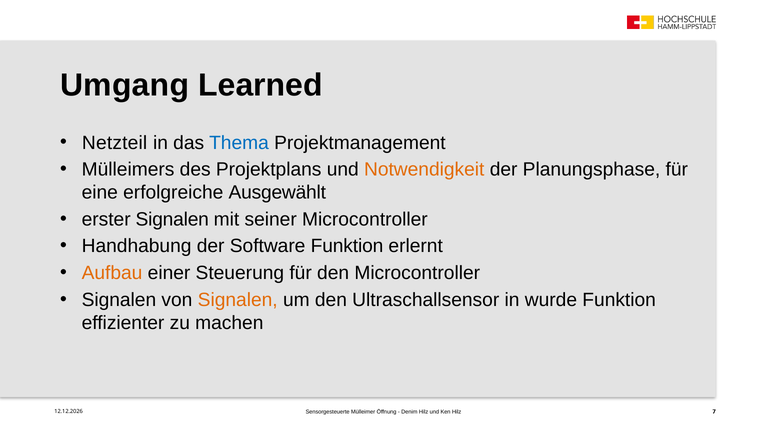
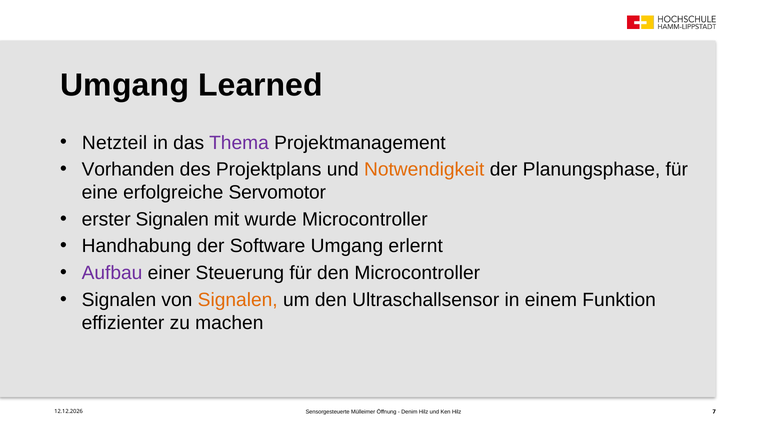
Thema colour: blue -> purple (239, 143)
Mülleimers: Mülleimers -> Vorhanden (128, 170)
Ausgewählt: Ausgewählt -> Servomotor (277, 193)
seiner: seiner -> wurde (271, 220)
Software Funktion: Funktion -> Umgang (347, 246)
Aufbau colour: orange -> purple (112, 273)
wurde: wurde -> einem (551, 300)
